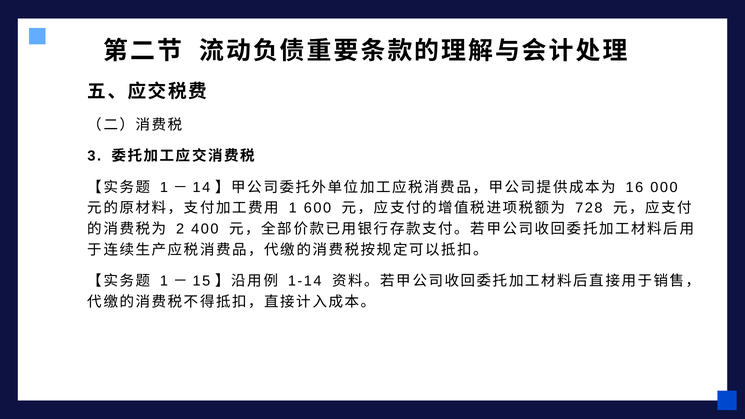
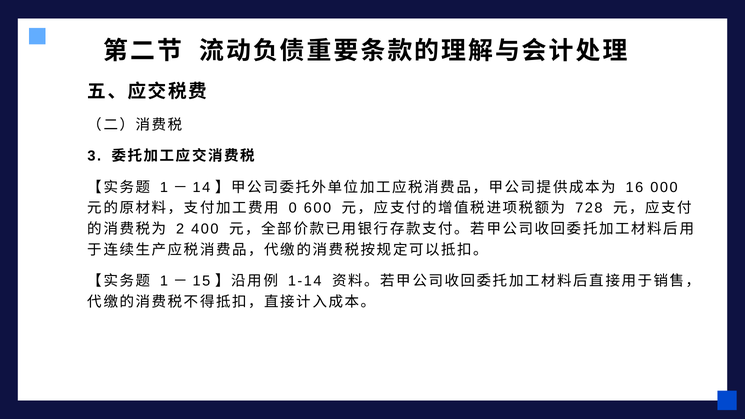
1: 1 -> 0 (293, 208)
